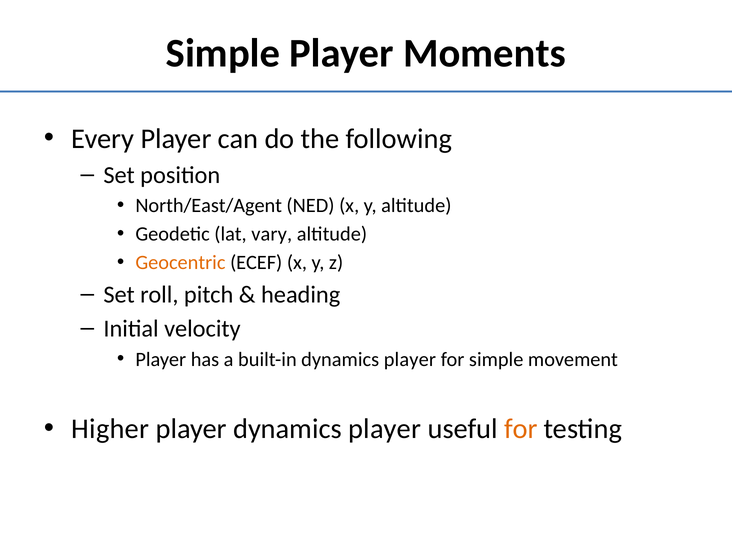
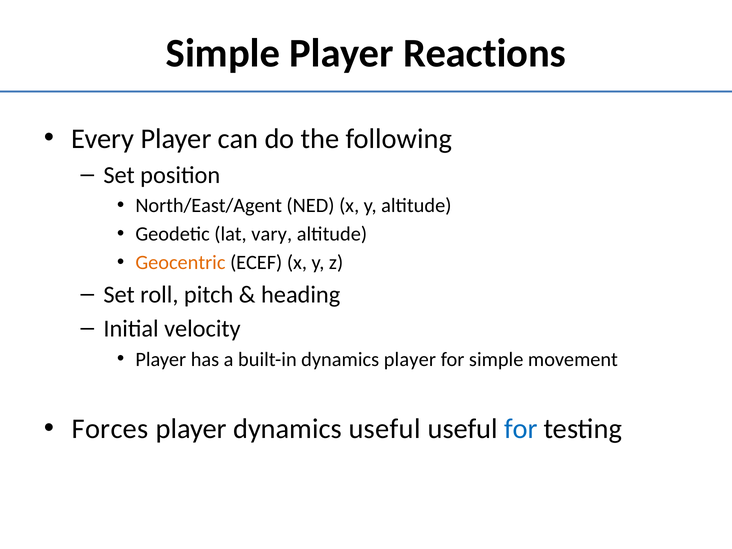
Moments: Moments -> Reactions (484, 53)
Higher: Higher -> Forces (110, 429)
player dynamics player: player -> useful (385, 429)
for colour: orange -> blue (521, 429)
